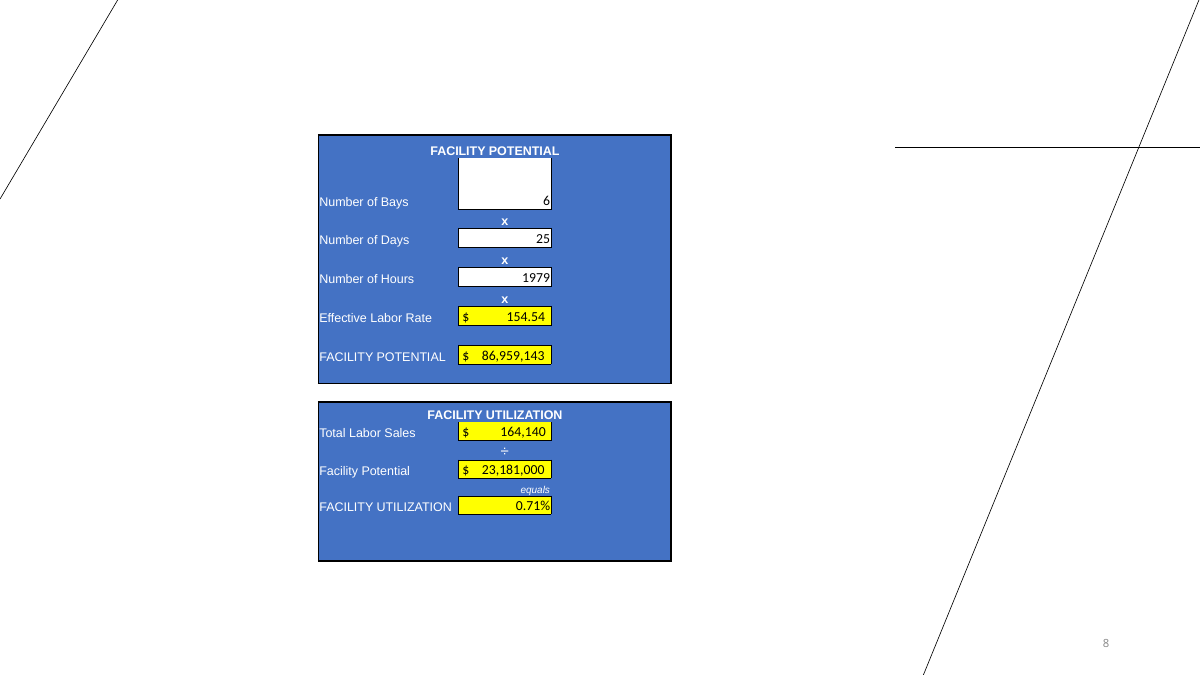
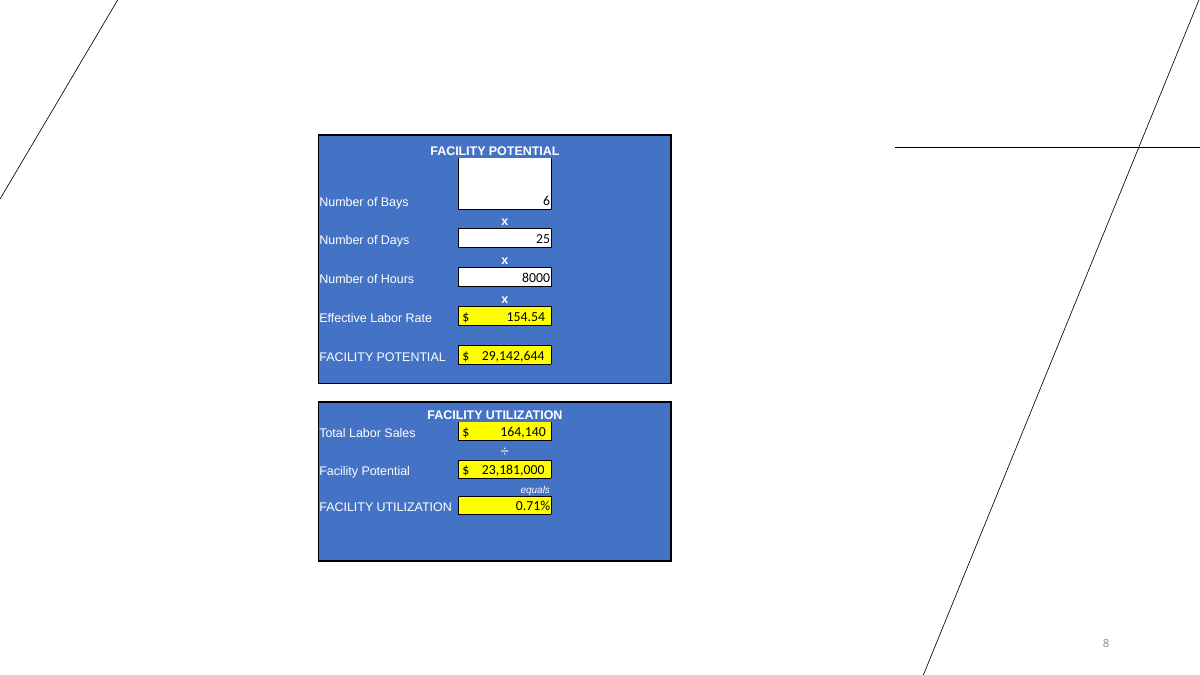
1979: 1979 -> 8000 (536, 278)
86,959,143: 86,959,143 -> 29,142,644 (513, 356)
